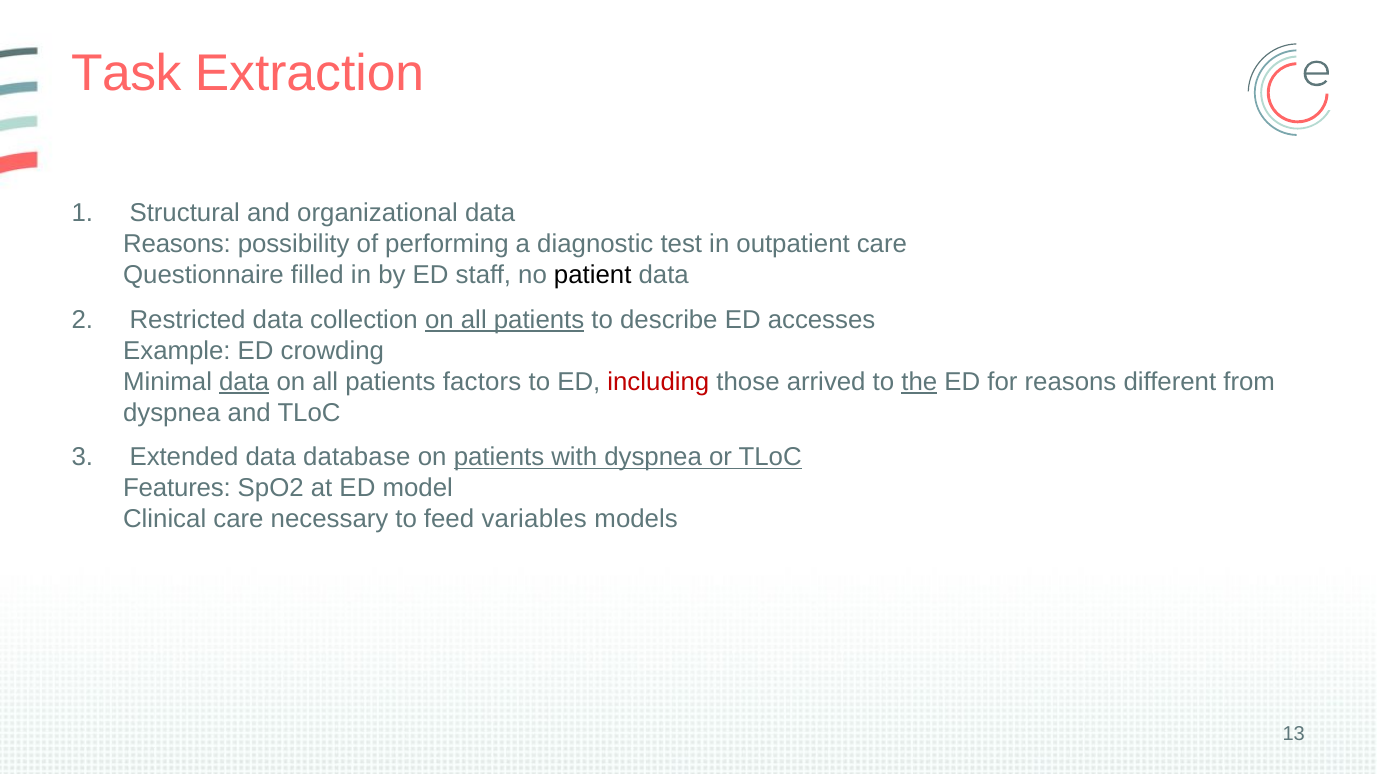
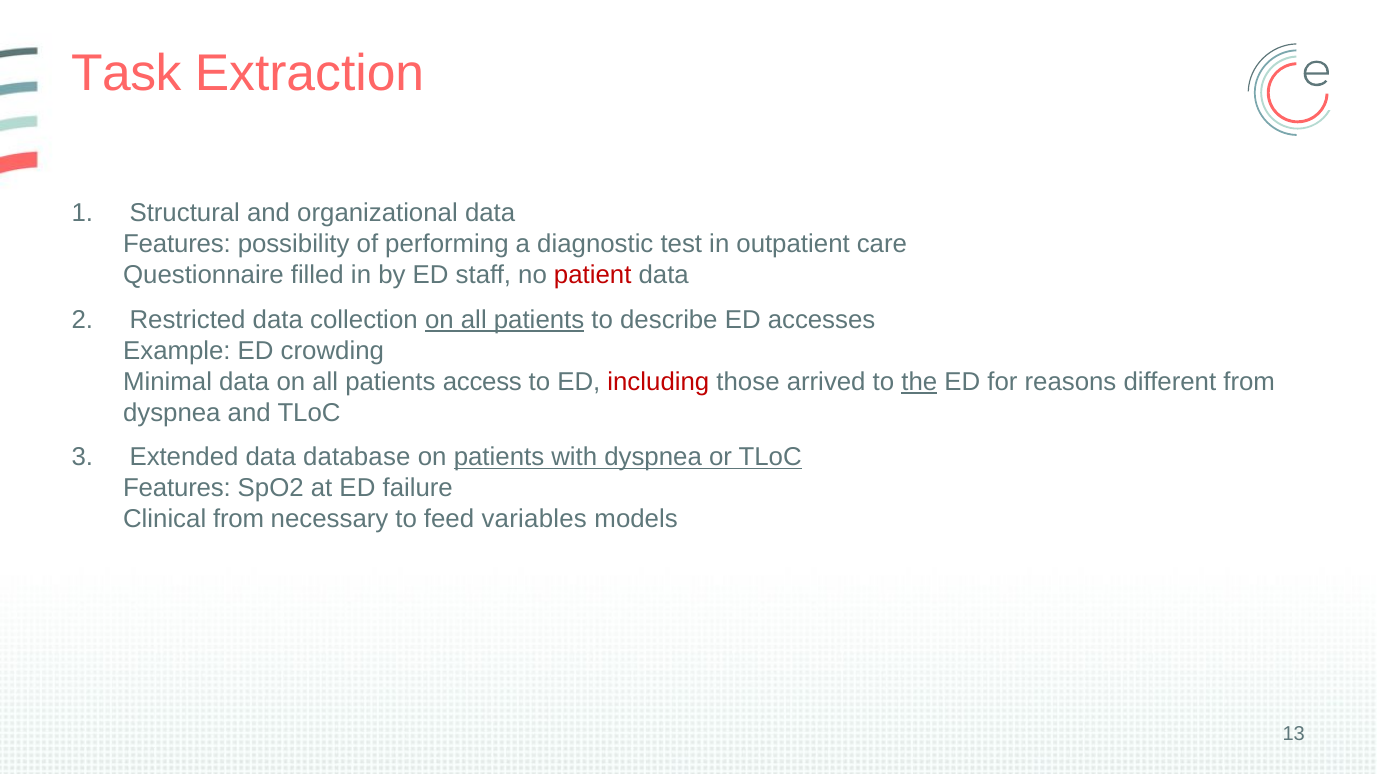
Reasons: Reasons -> Features (177, 244)
patient colour: black -> red (593, 275)
data underline: present -> none (244, 382)
factors: factors -> access (482, 382)
model: model -> failure (418, 489)
Clinical care: care -> from (239, 520)
